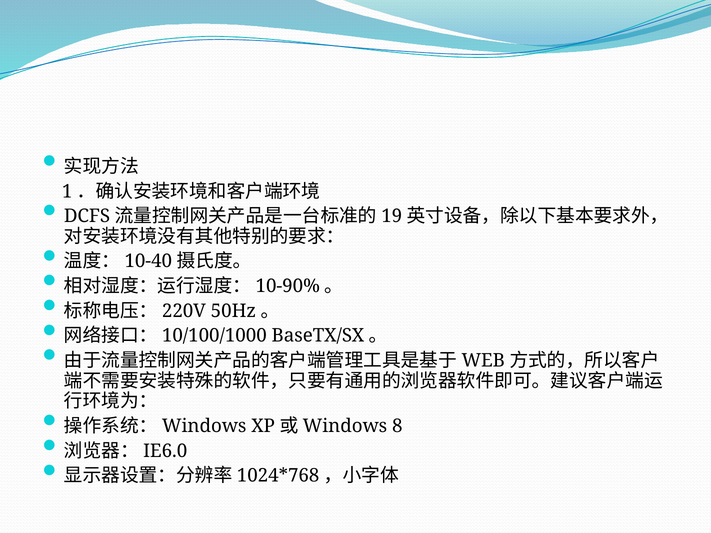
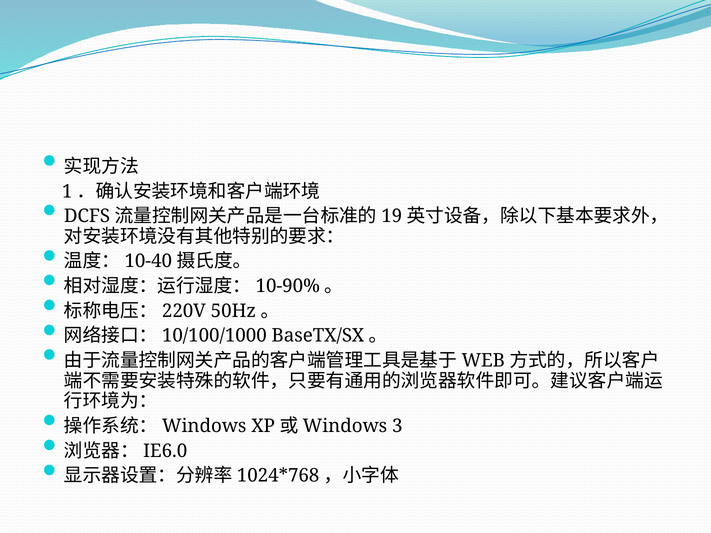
8: 8 -> 3 (397, 426)
